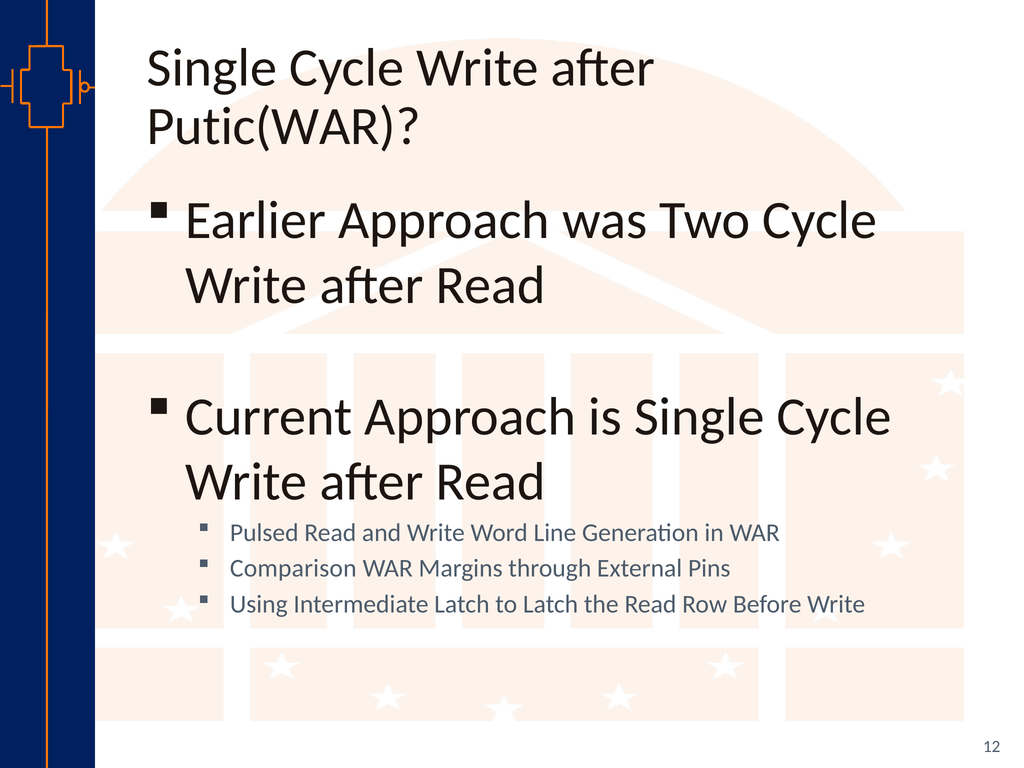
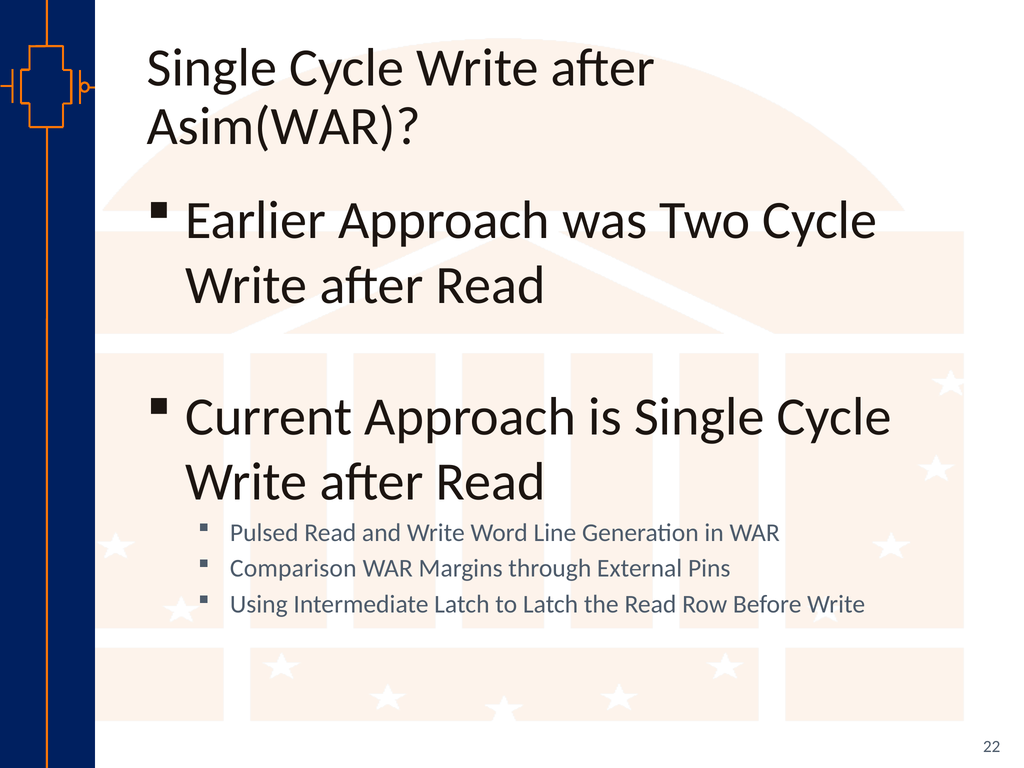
Putic(WAR: Putic(WAR -> Asim(WAR (284, 126)
12: 12 -> 22 (992, 747)
